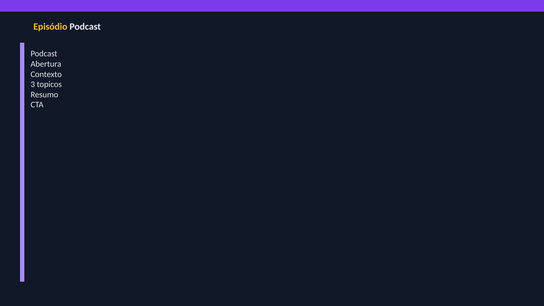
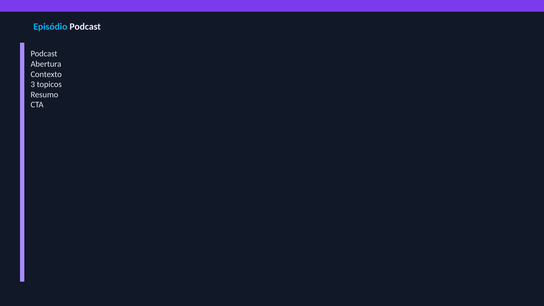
Episódio colour: yellow -> light blue (50, 27)
